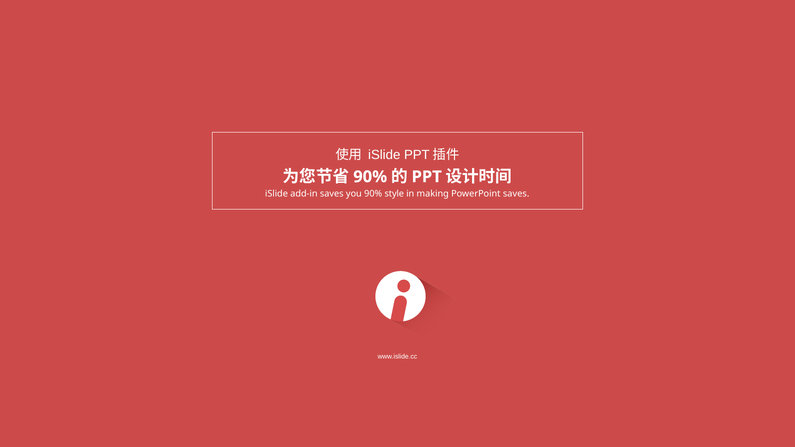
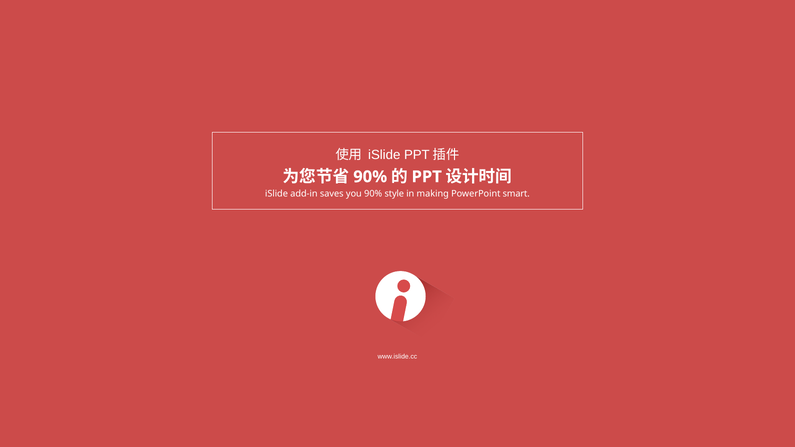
PowerPoint saves: saves -> smart (516, 194)
